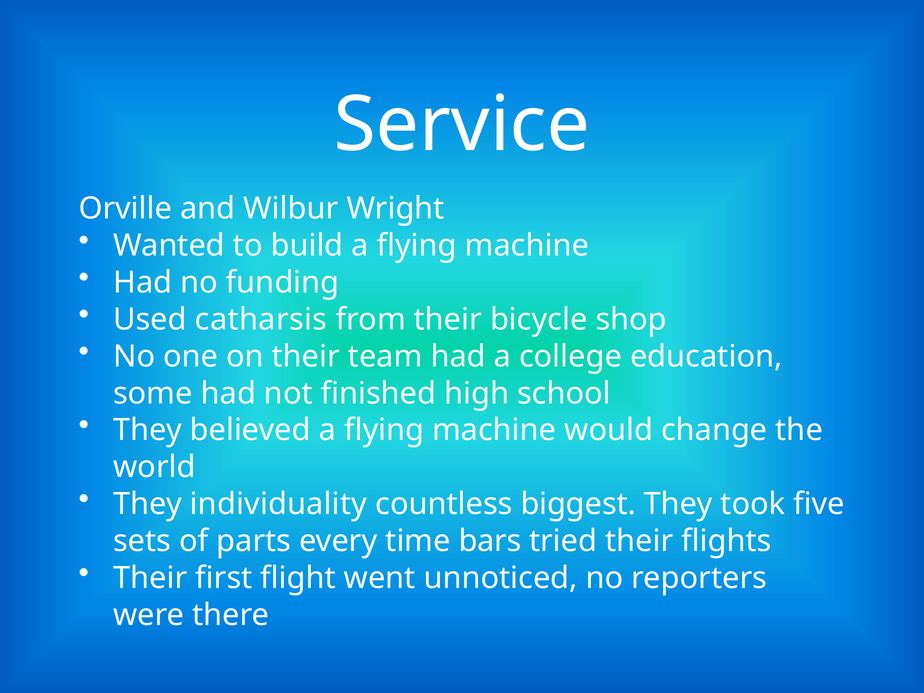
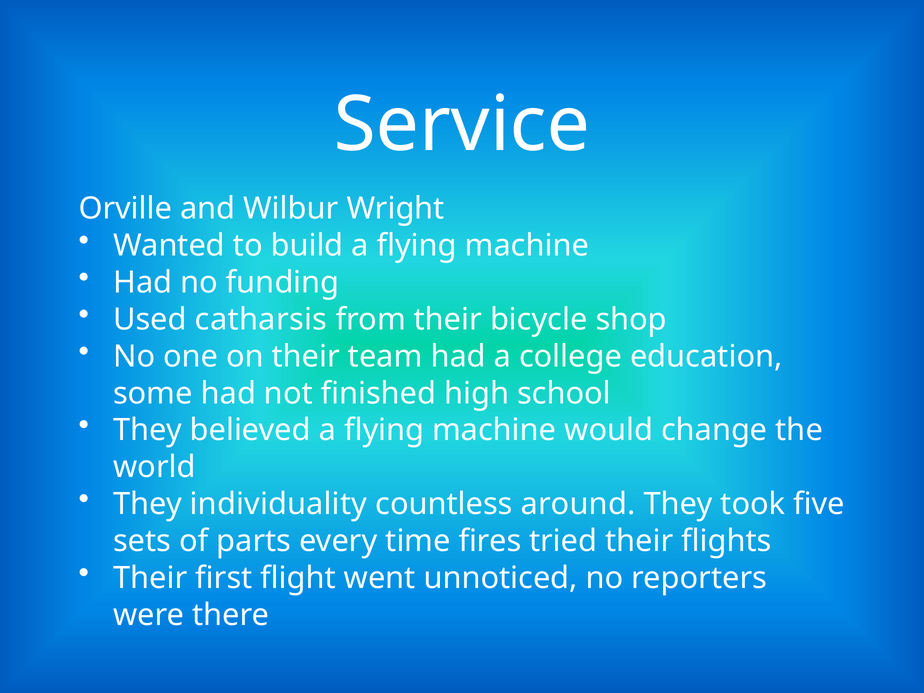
biggest: biggest -> around (578, 504)
bars: bars -> fires (490, 541)
